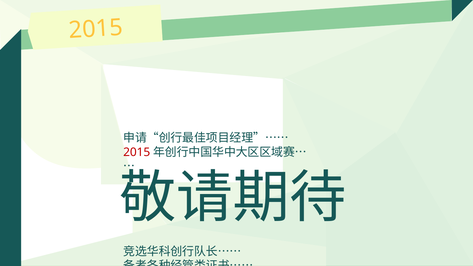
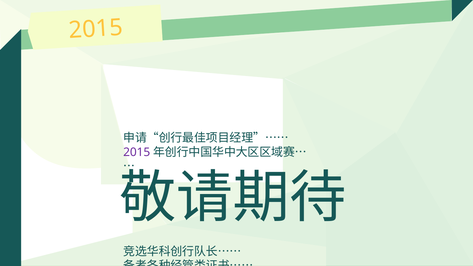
2015 colour: red -> purple (137, 152)
